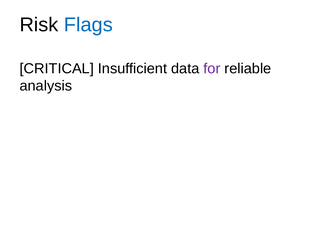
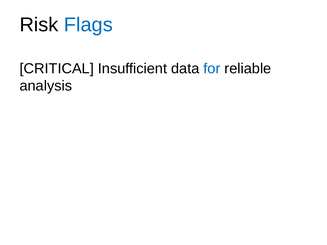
for colour: purple -> blue (212, 69)
